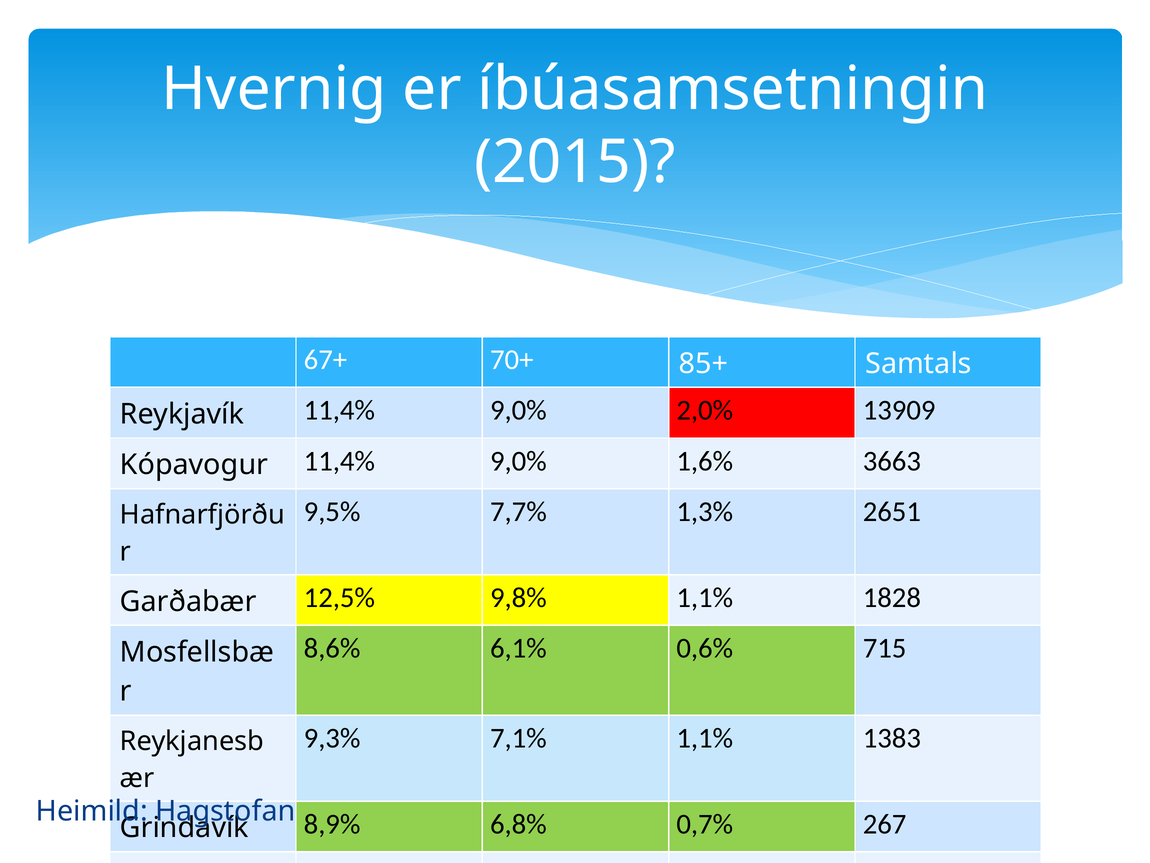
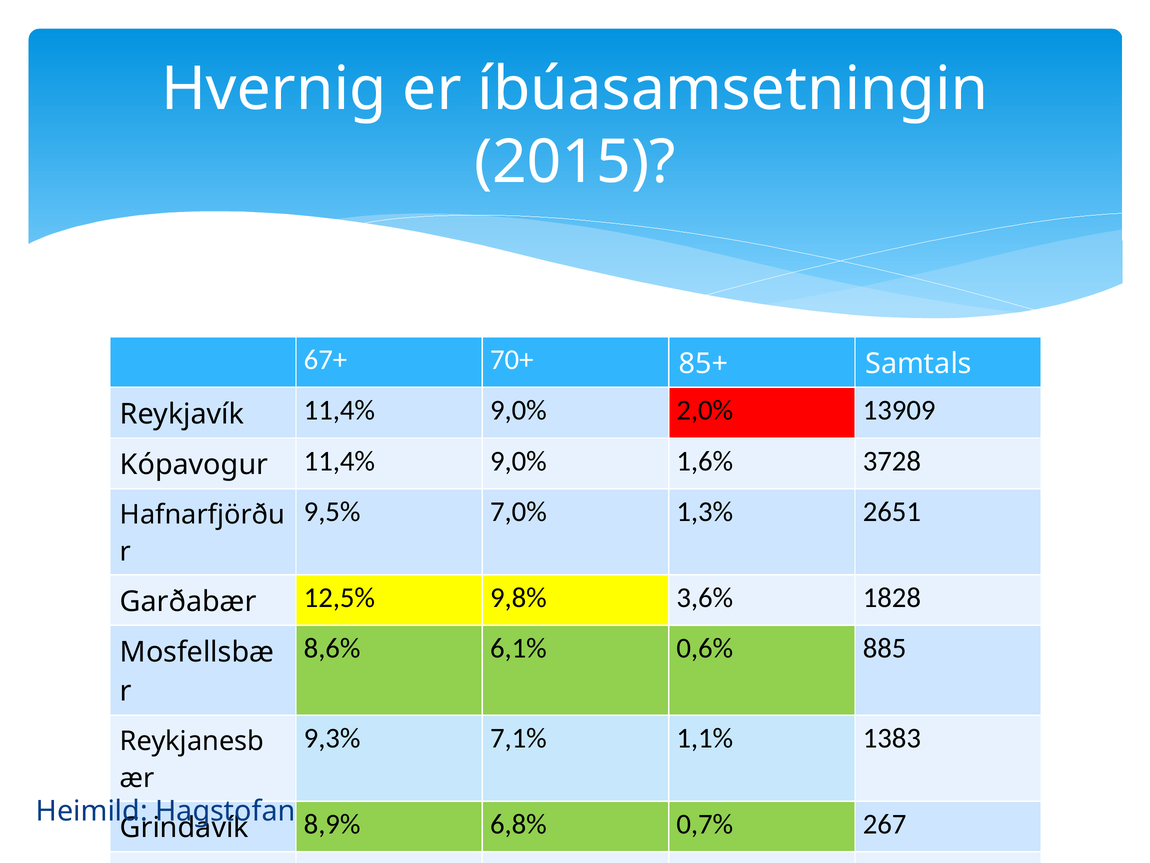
3663: 3663 -> 3728 (892, 461)
7,7%: 7,7% -> 7,0% (518, 512)
9,8% 1,1%: 1,1% -> 3,6% (705, 597)
715: 715 -> 885 (885, 648)
